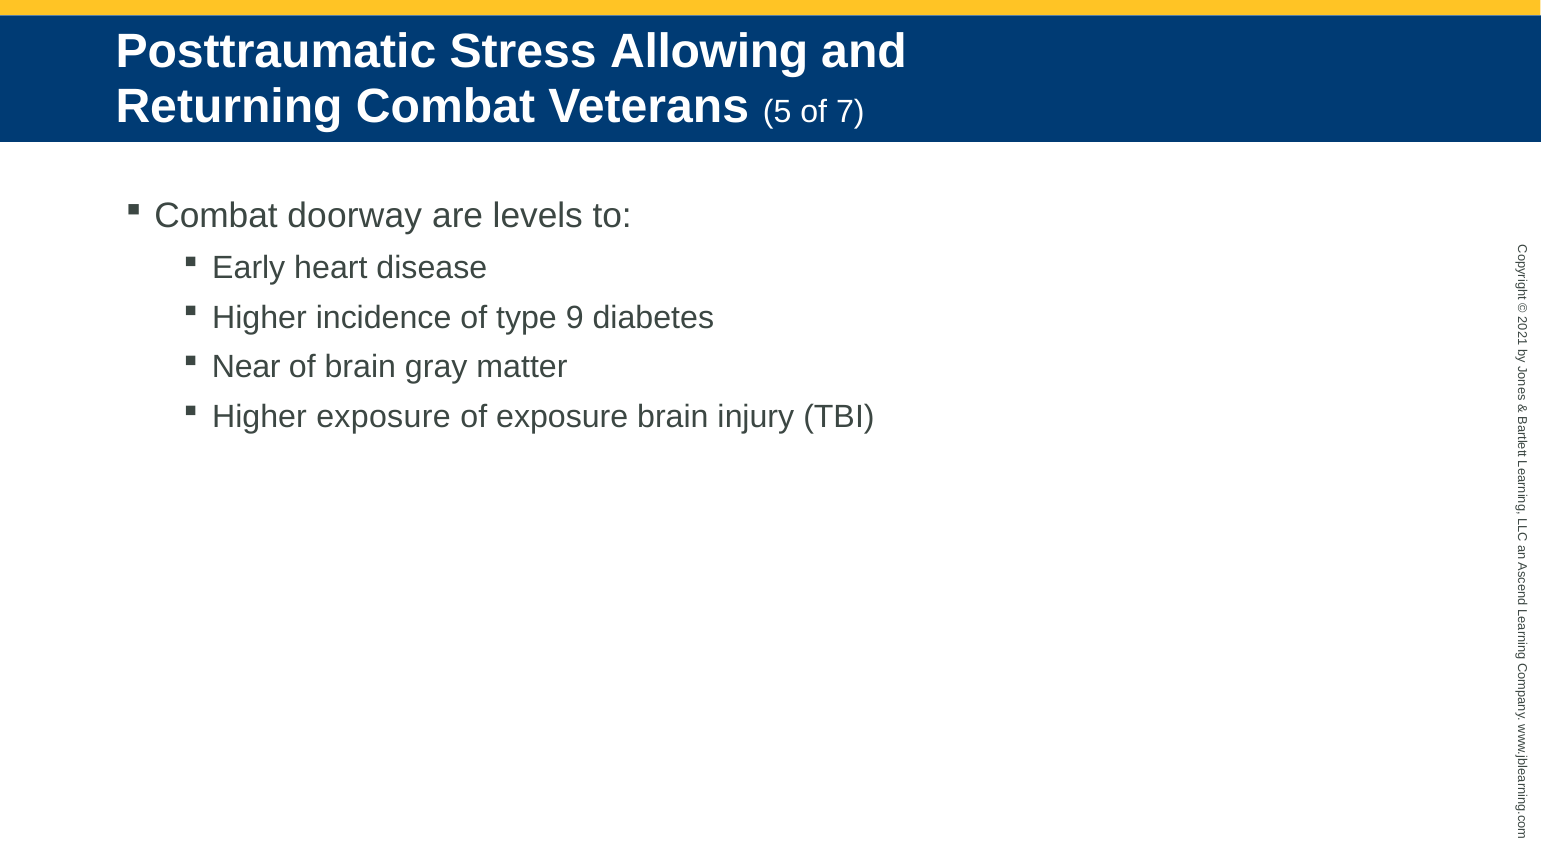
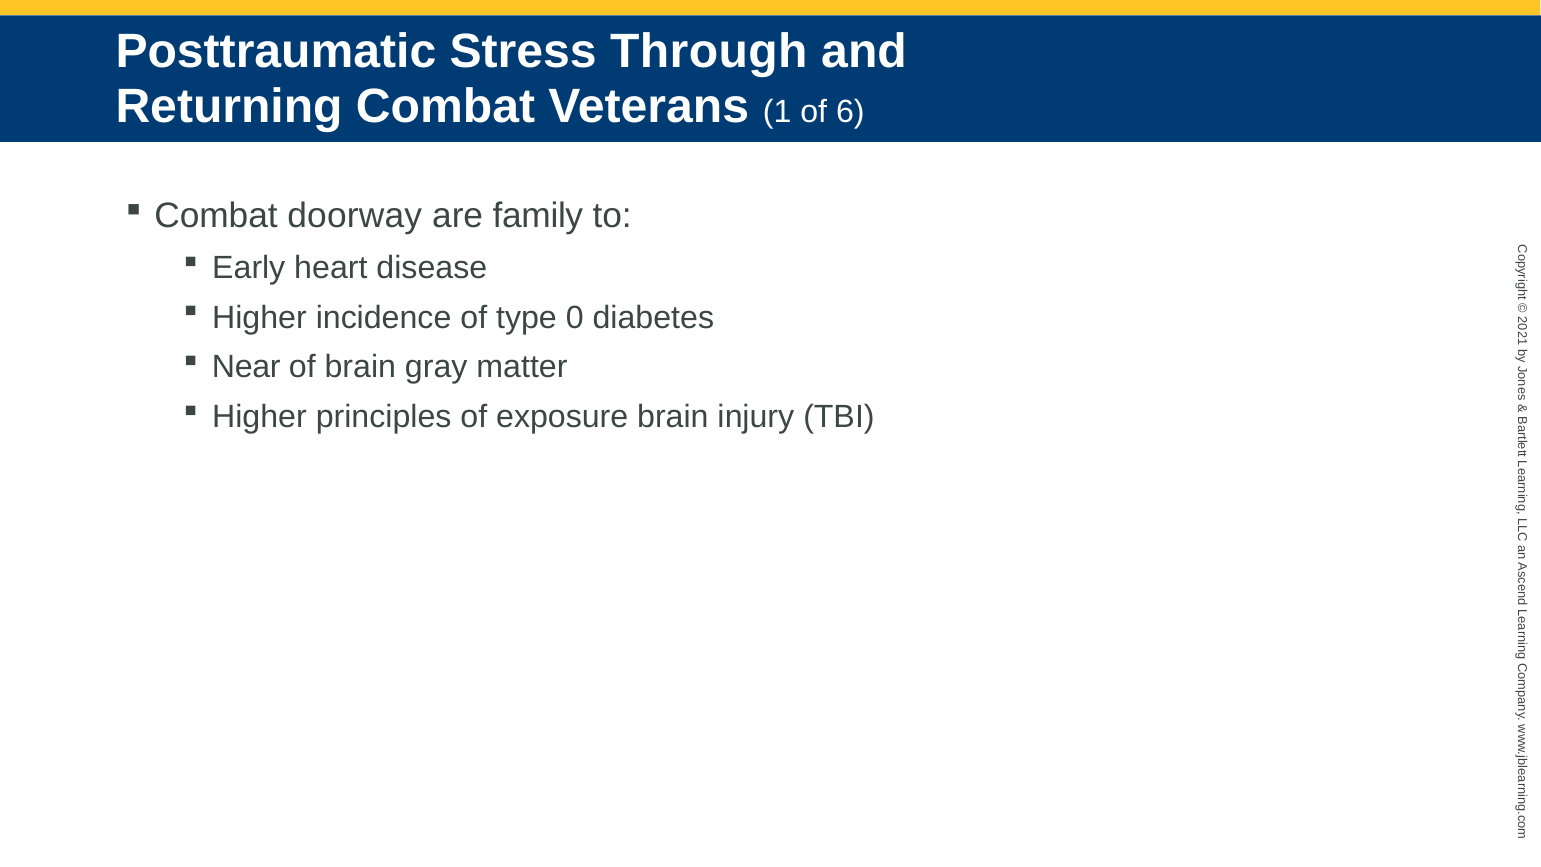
Allowing: Allowing -> Through (709, 52)
Veterans 5: 5 -> 1 (777, 112)
7: 7 -> 6 (850, 112)
levels: levels -> family (538, 216)
type 9: 9 -> 0 (575, 317)
Higher exposure: exposure -> principles (384, 417)
